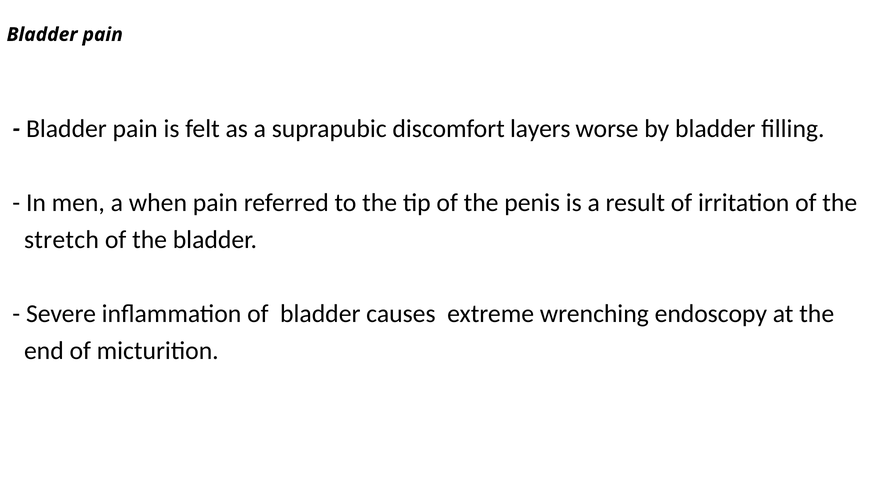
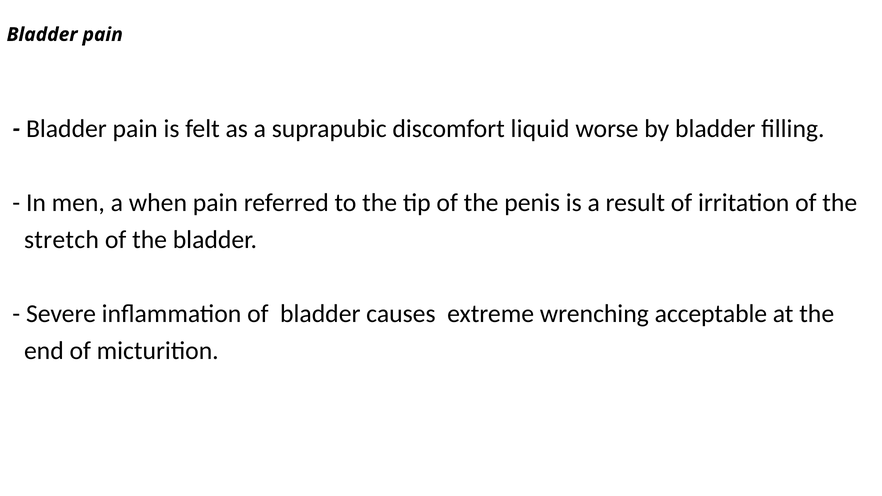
layers: layers -> liquid (540, 129)
endoscopy: endoscopy -> acceptable (711, 314)
